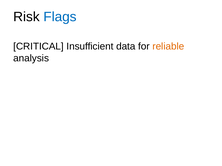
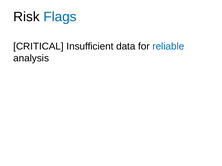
reliable colour: orange -> blue (168, 47)
